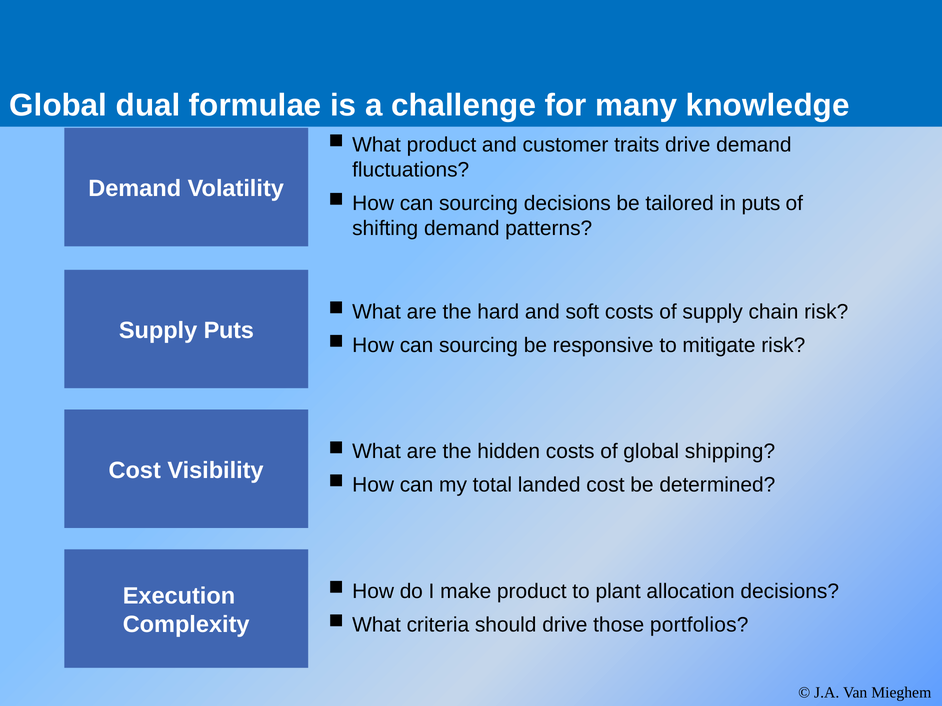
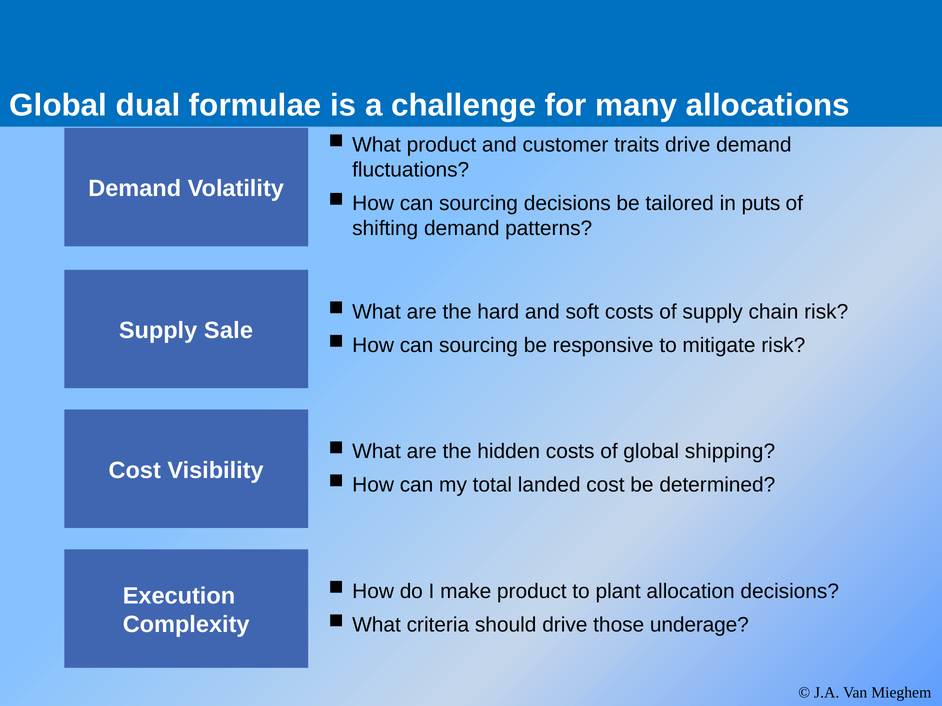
knowledge: knowledge -> allocations (768, 105)
Supply Puts: Puts -> Sale (229, 331)
portfolios: portfolios -> underage (699, 625)
